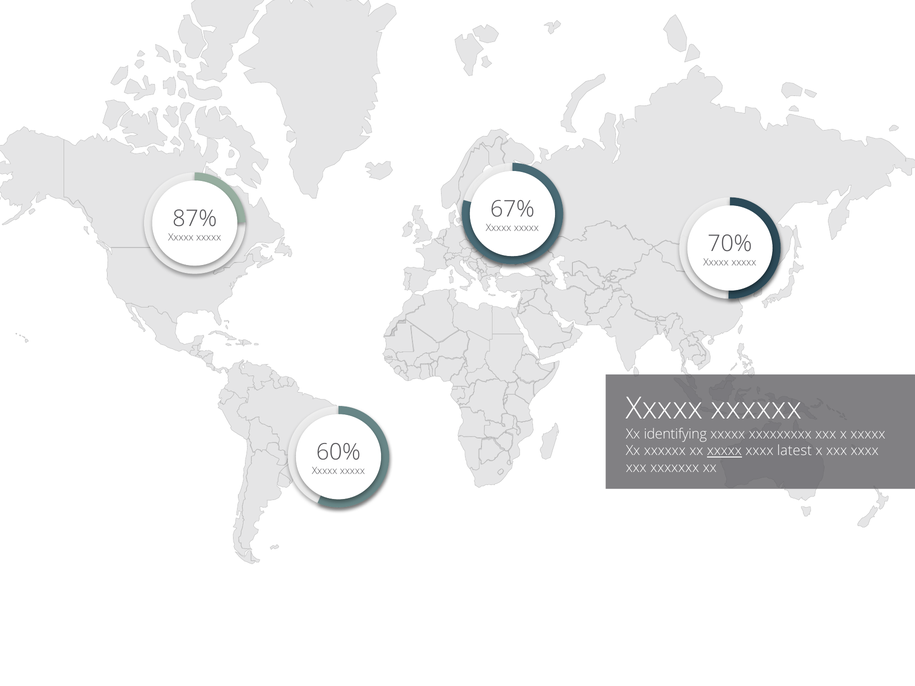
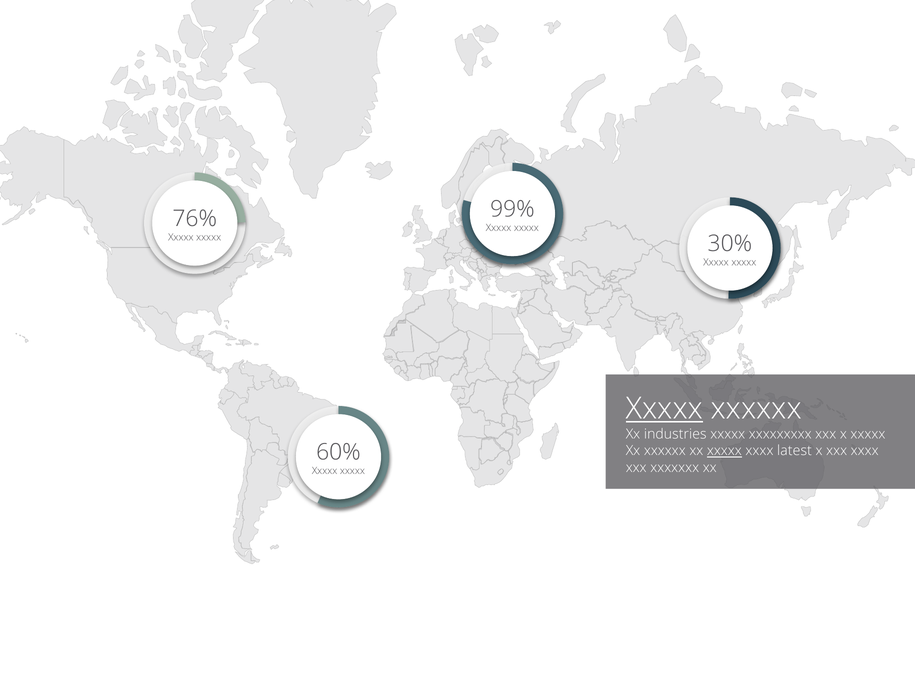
67%: 67% -> 99% (512, 209)
87%: 87% -> 76% (195, 219)
70%: 70% -> 30% (730, 244)
Xxxxx underline: none -> present (664, 409)
identifying: identifying -> industries (675, 434)
